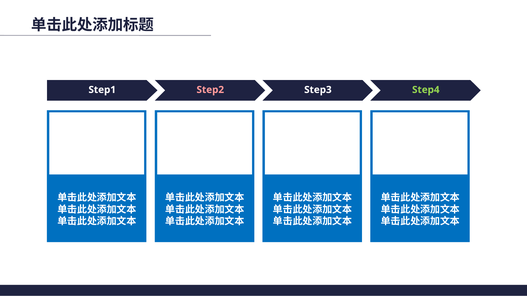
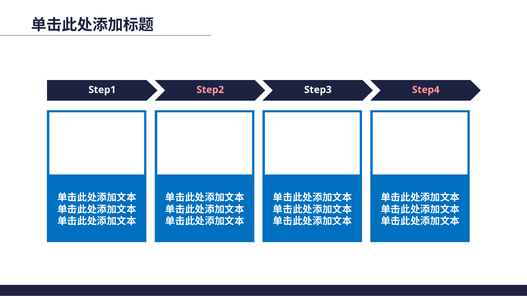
Step4 colour: light green -> pink (426, 90)
